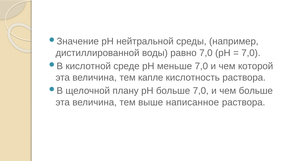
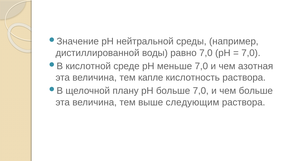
которой: которой -> азотная (256, 66)
написанное: написанное -> следующим (192, 102)
